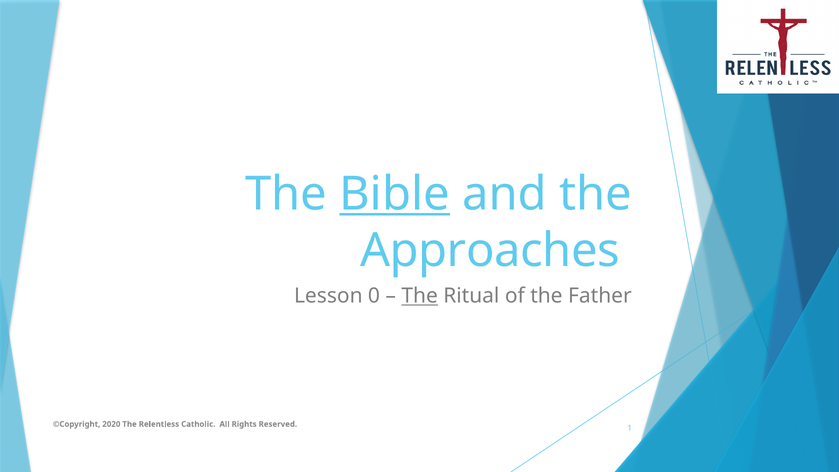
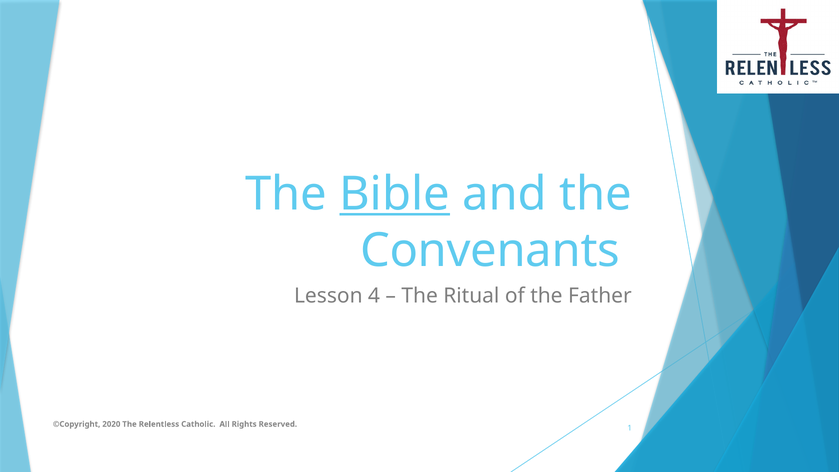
Approaches: Approaches -> Convenants (490, 251)
0: 0 -> 4 (374, 296)
The underline: present -> none (420, 296)
